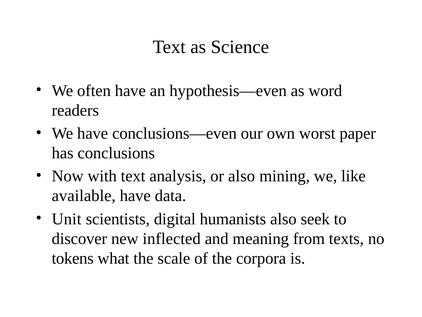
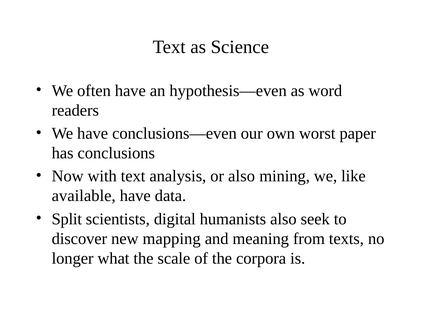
Unit: Unit -> Split (67, 219)
inflected: inflected -> mapping (172, 238)
tokens: tokens -> longer (73, 258)
